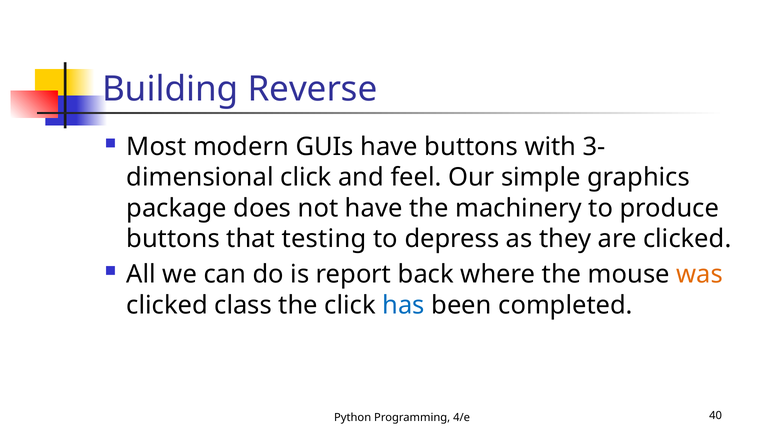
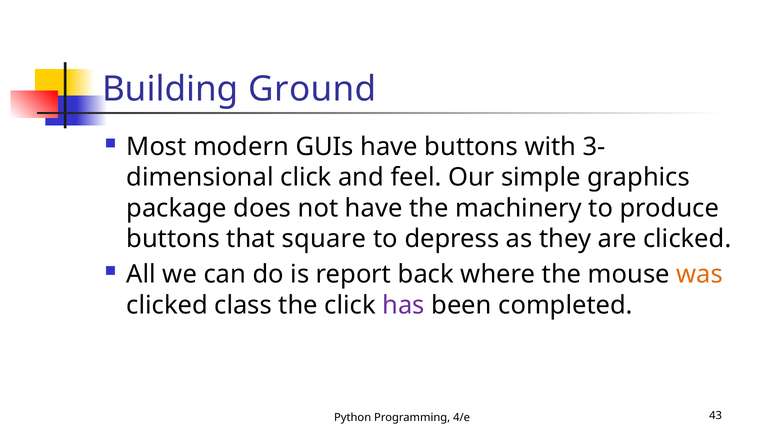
Reverse: Reverse -> Ground (312, 89)
testing: testing -> square (324, 239)
has colour: blue -> purple (404, 305)
40: 40 -> 43 (716, 415)
